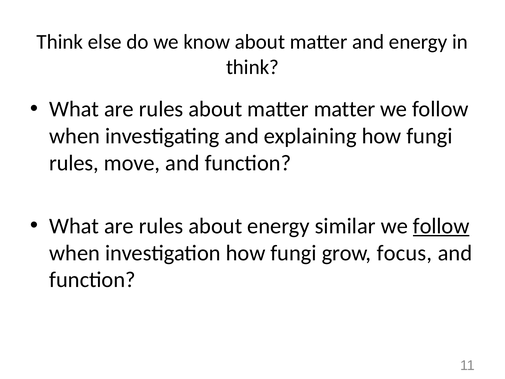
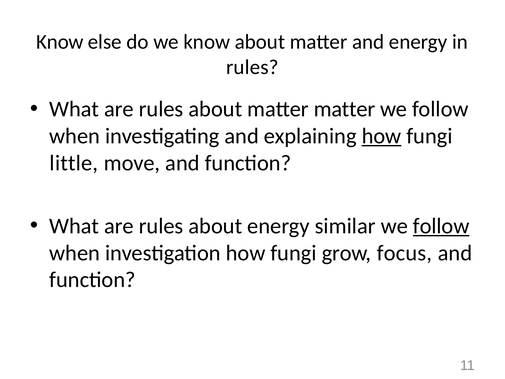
Think: Think -> Know (60, 42)
think: think -> rules (252, 67)
how underline: none -> present (382, 136)
rules: rules -> little (74, 163)
